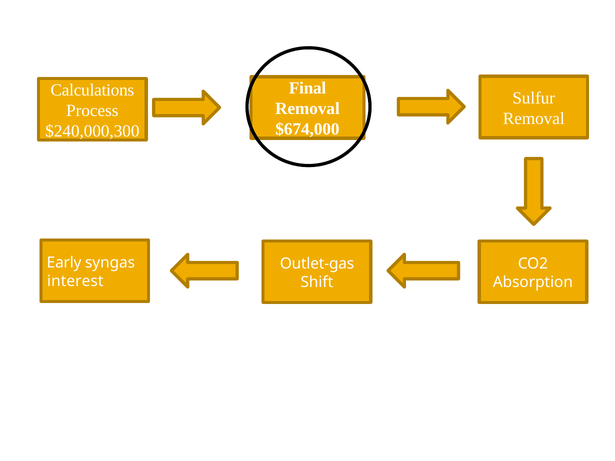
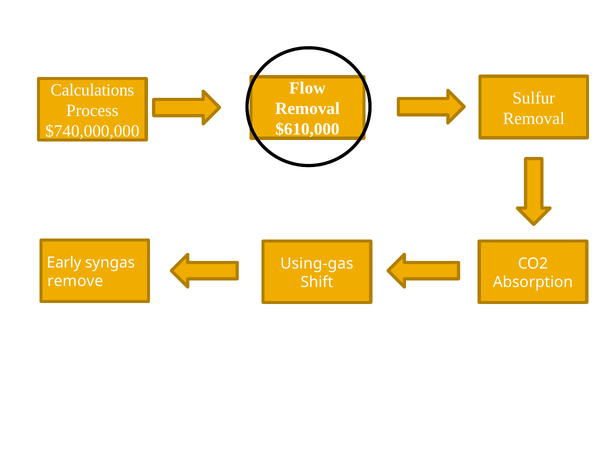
Final: Final -> Flow (307, 88)
$674,000: $674,000 -> $610,000 (307, 129)
$240,000,300: $240,000,300 -> $740,000,000 (92, 131)
Outlet-gas: Outlet-gas -> Using-gas (317, 264)
interest: interest -> remove (75, 281)
